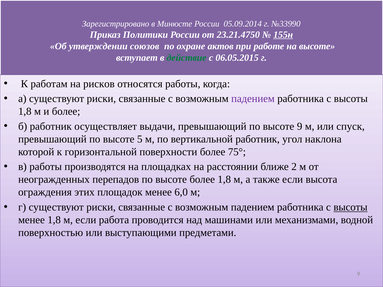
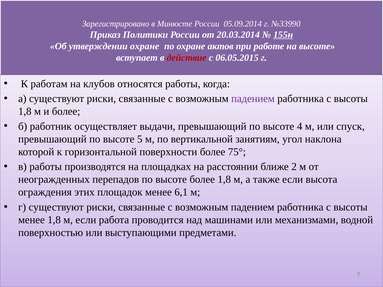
23.21.4750: 23.21.4750 -> 20.03.2014 (238, 35)
утверждении союзов: союзов -> охране (145, 46)
действие colour: green -> red (187, 58)
рисков: рисков -> клубов (99, 84)
высоте 9: 9 -> 4 (300, 126)
вертикальной работник: работник -> занятиям (258, 139)
6,0: 6,0 -> 6,1 (181, 192)
высоты underline: present -> none (350, 207)
